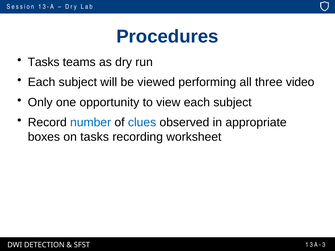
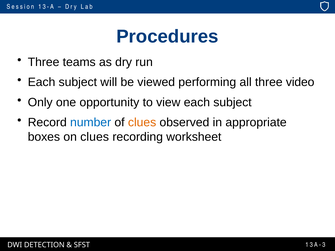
Tasks: Tasks -> Three (44, 62)
clues colour: blue -> orange (142, 122)
on tasks: tasks -> clues (95, 137)
